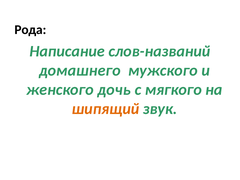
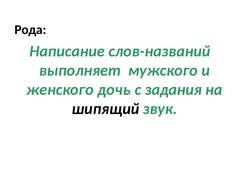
домашнего: домашнего -> выполняет (80, 70)
мягкого: мягкого -> задания (173, 90)
шипящий colour: orange -> black (105, 109)
